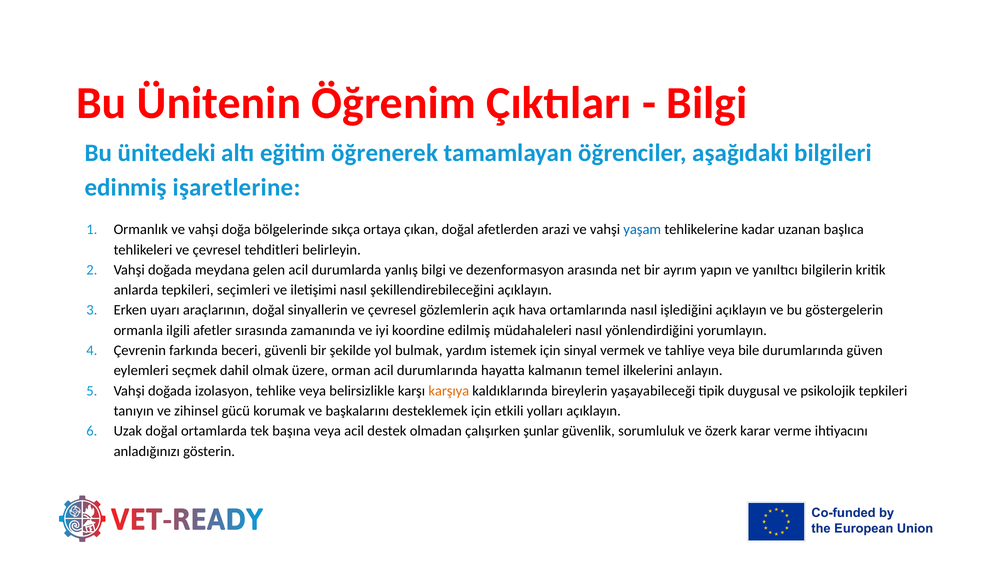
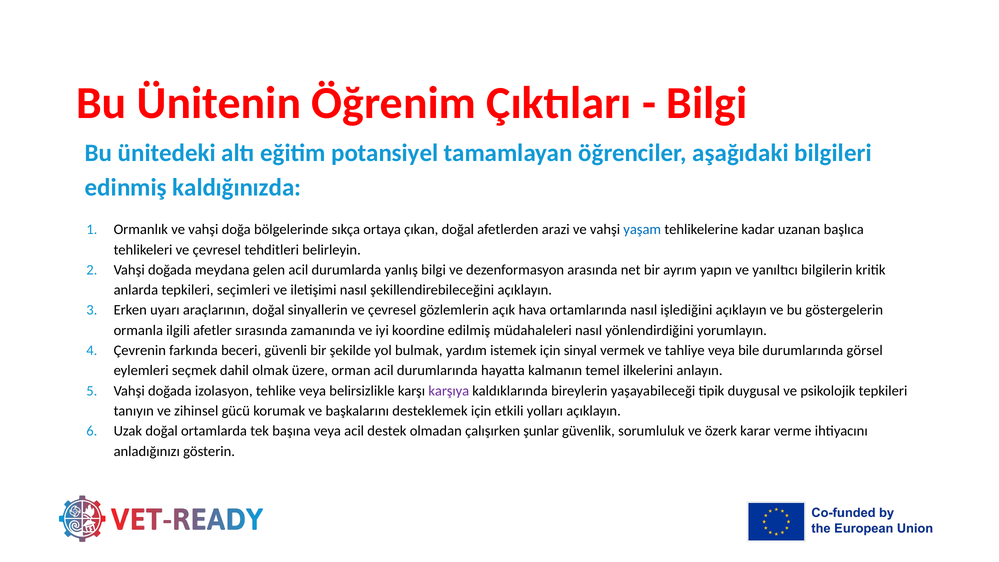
öğrenerek: öğrenerek -> potansiyel (385, 153)
işaretlerine: işaretlerine -> kaldığınızda (237, 188)
güven: güven -> görsel (865, 350)
karşıya colour: orange -> purple (449, 391)
